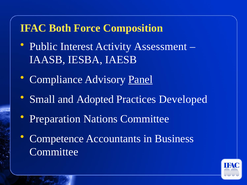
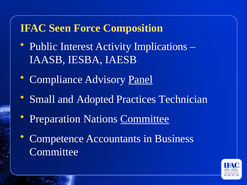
Both: Both -> Seen (60, 28)
Assessment: Assessment -> Implications (161, 47)
Developed: Developed -> Technician (183, 99)
Committee underline: none -> present (145, 119)
